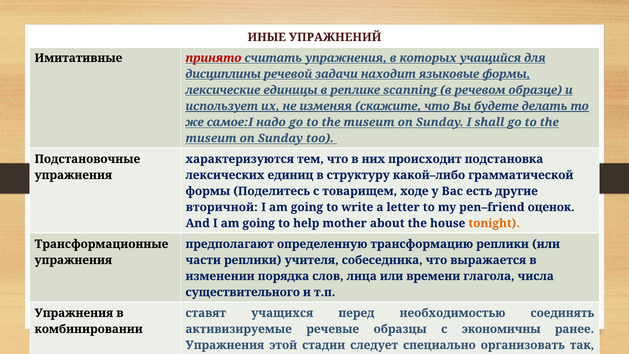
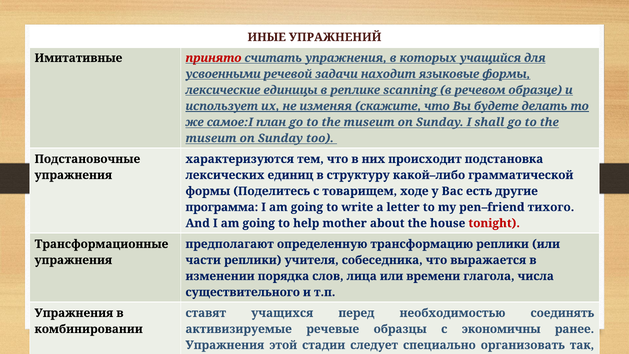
дисциплины: дисциплины -> усвоенными (223, 74)
надо: надо -> план (271, 122)
вторичной: вторичной -> программа (222, 207)
оценок: оценок -> тихого (551, 207)
tonight colour: orange -> red (494, 223)
